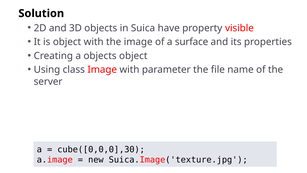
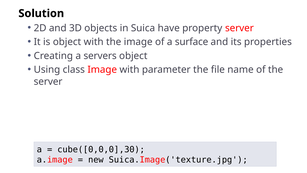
property visible: visible -> server (239, 28)
a objects: objects -> servers (100, 56)
